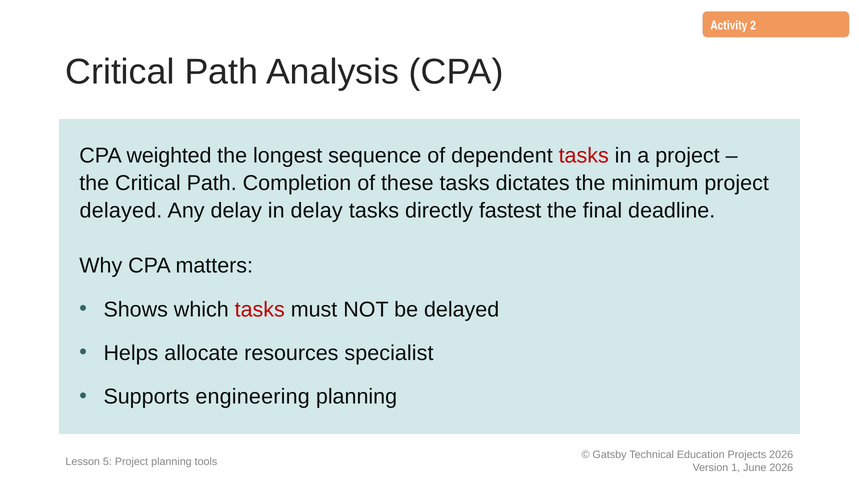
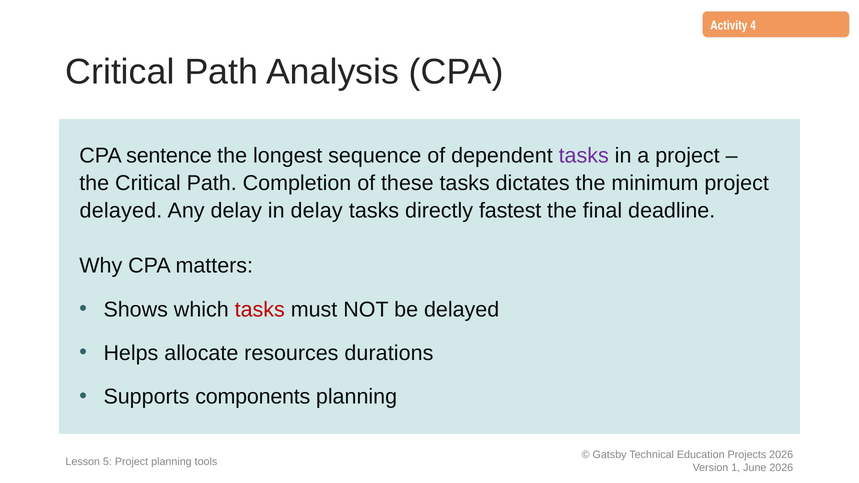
2: 2 -> 4 (753, 26)
weighted: weighted -> sentence (169, 156)
tasks colour: red -> purple (584, 156)
specialist: specialist -> durations (389, 353)
engineering: engineering -> components (253, 397)
